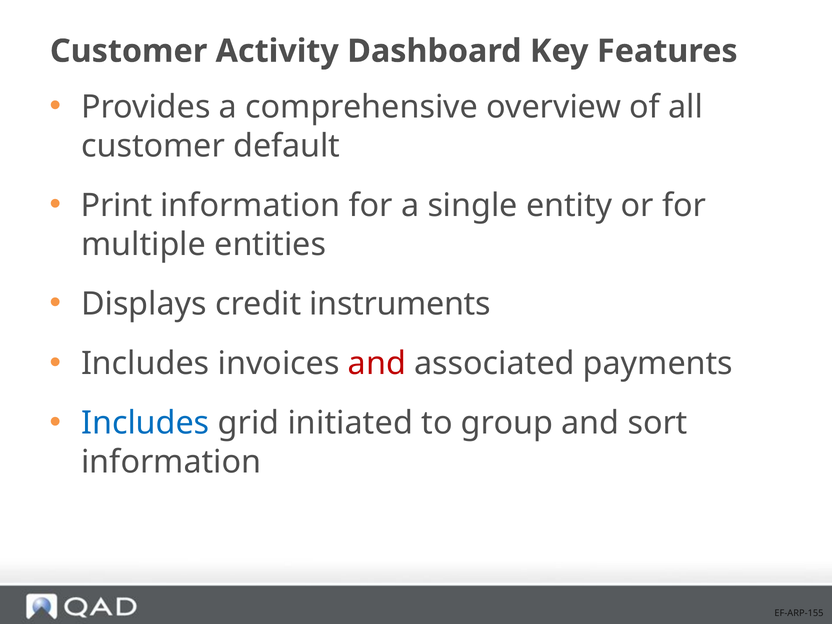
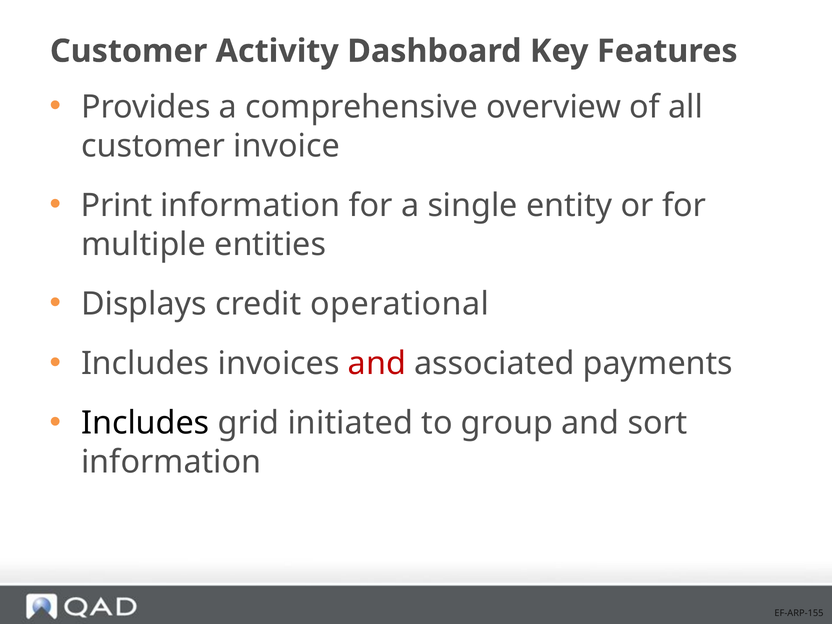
default: default -> invoice (287, 146)
instruments: instruments -> operational (400, 304)
Includes colour: blue -> black (145, 423)
